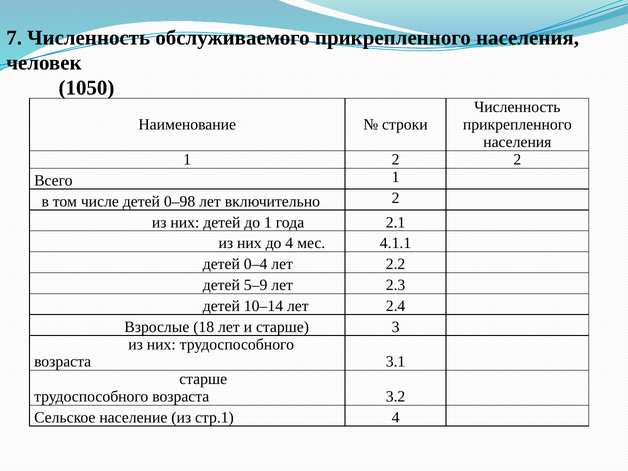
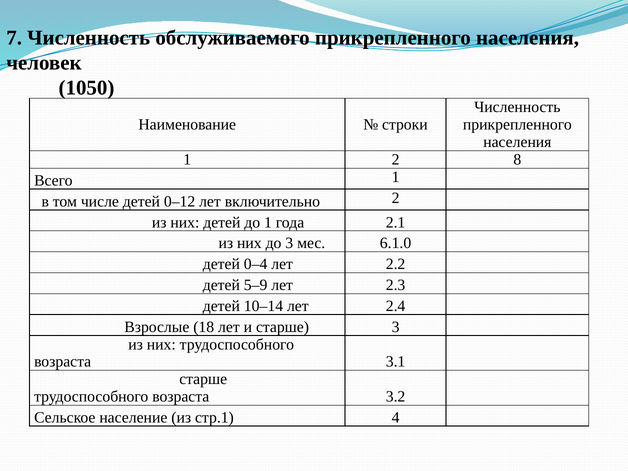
2 2: 2 -> 8 (517, 160)
0–98: 0–98 -> 0–12 (180, 201)
до 4: 4 -> 3 (289, 243)
4.1.1: 4.1.1 -> 6.1.0 (396, 243)
